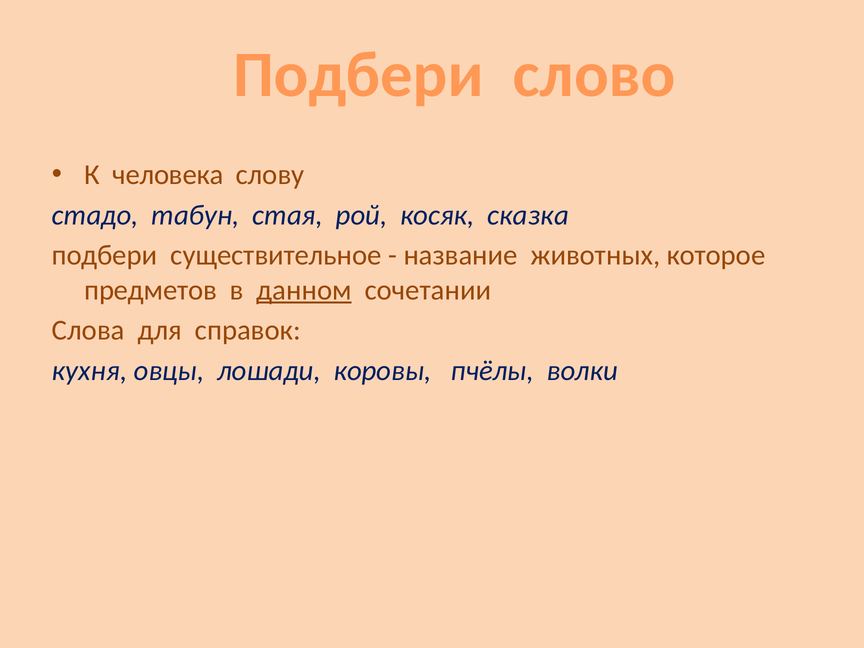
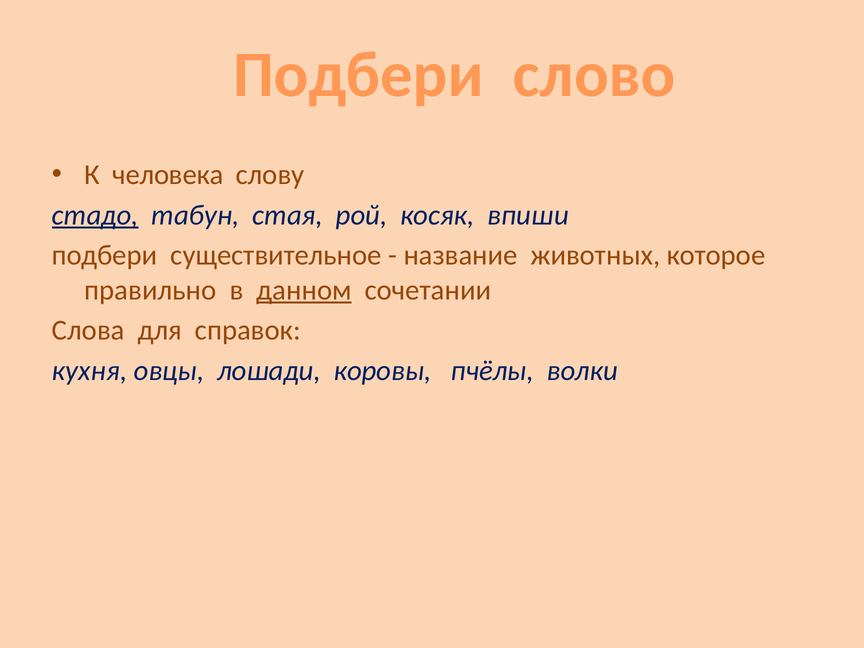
стадо underline: none -> present (95, 215)
сказка: сказка -> впиши (528, 215)
предметов: предметов -> правильно (150, 290)
